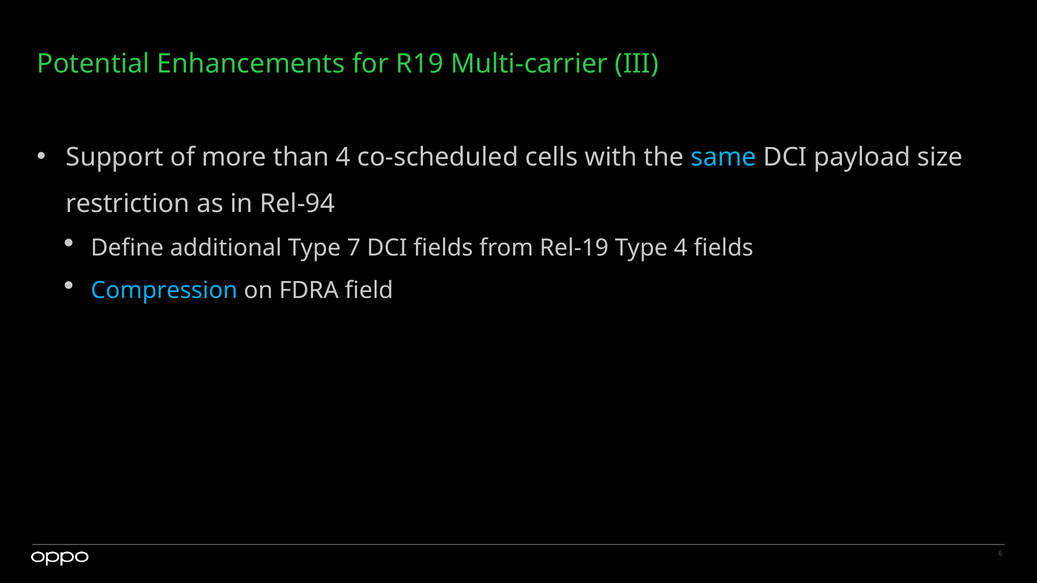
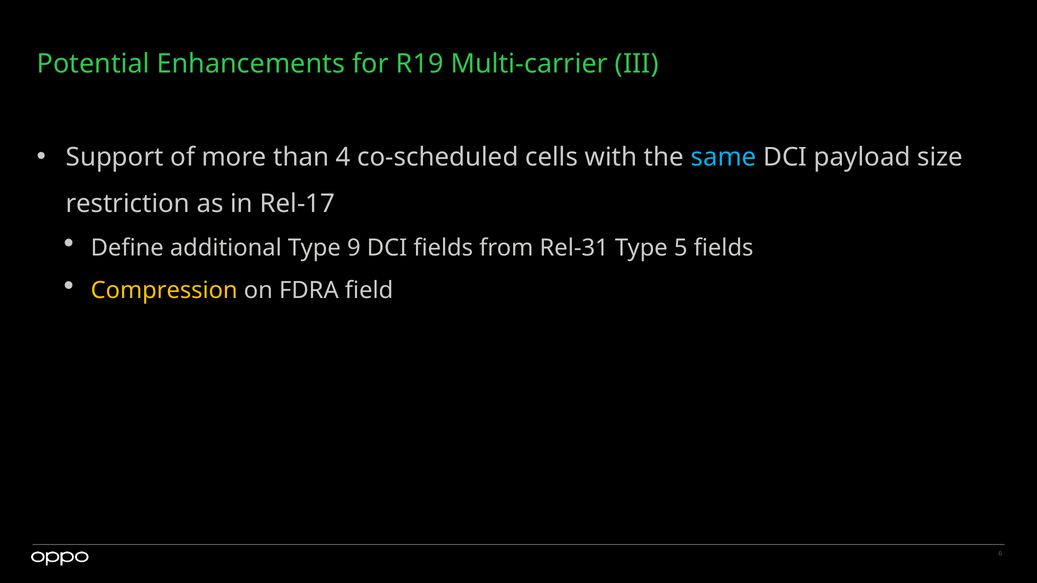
Rel-94: Rel-94 -> Rel-17 (297, 204)
7: 7 -> 9 (354, 248)
Rel-19: Rel-19 -> Rel-31 (574, 248)
Type 4: 4 -> 5 (681, 248)
Compression colour: light blue -> yellow (164, 291)
